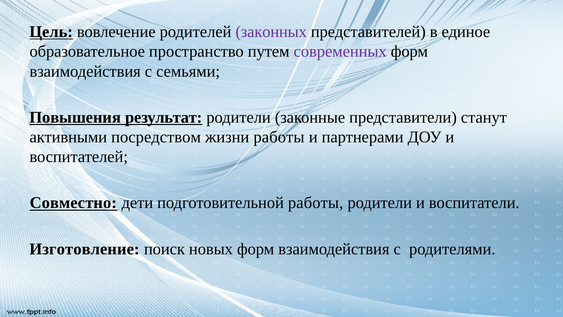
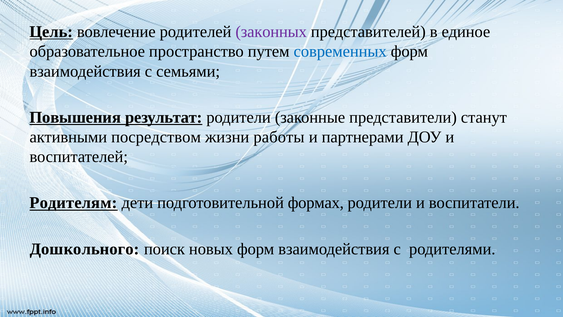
современных colour: purple -> blue (340, 51)
Совместно: Совместно -> Родителям (73, 203)
подготовительной работы: работы -> формах (316, 203)
Изготовление: Изготовление -> Дошкольного (85, 249)
